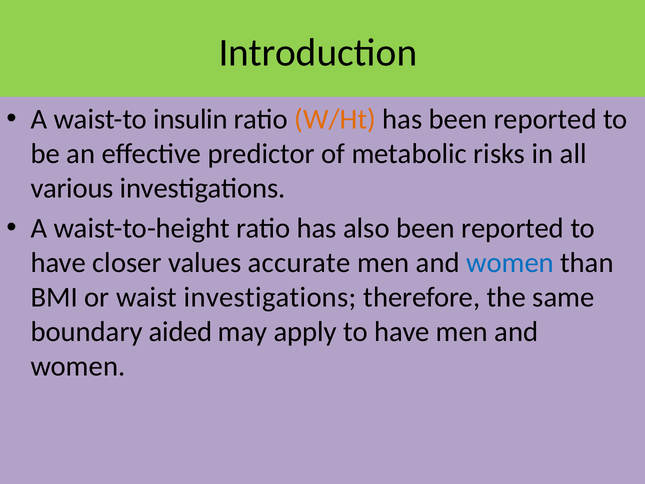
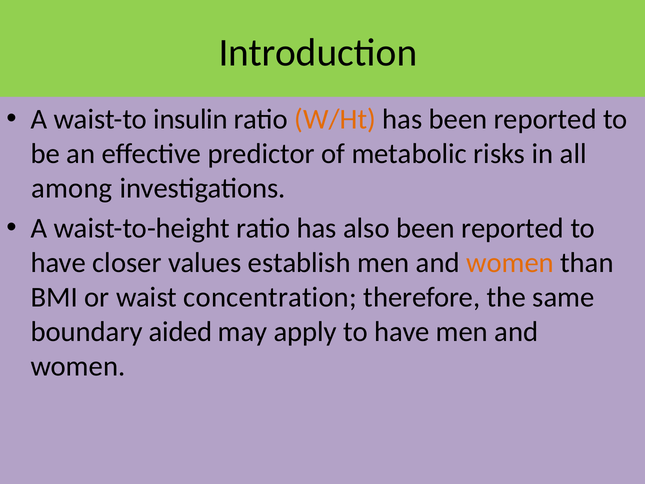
various: various -> among (72, 188)
accurate: accurate -> establish (299, 263)
women colour: blue -> orange (510, 263)
waist investigations: investigations -> concentration (270, 297)
